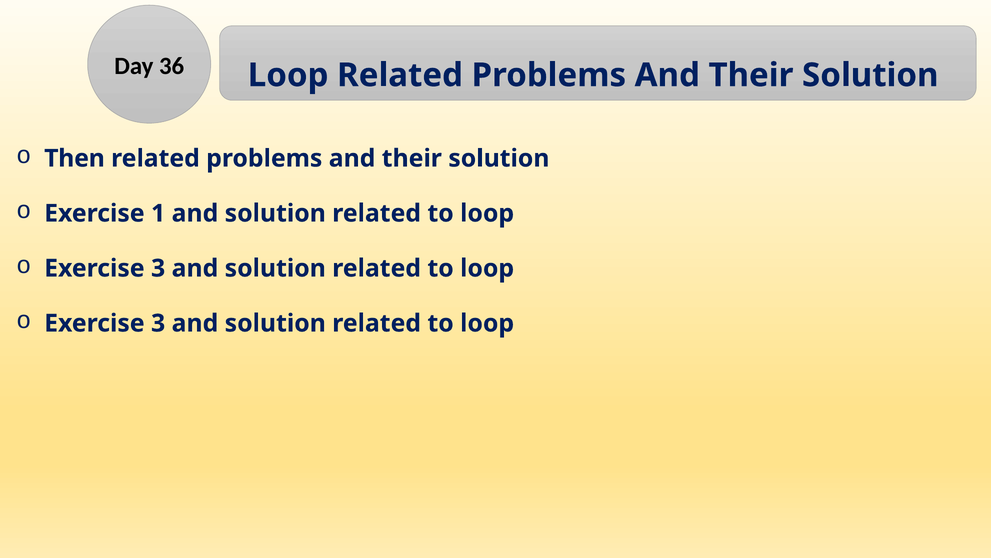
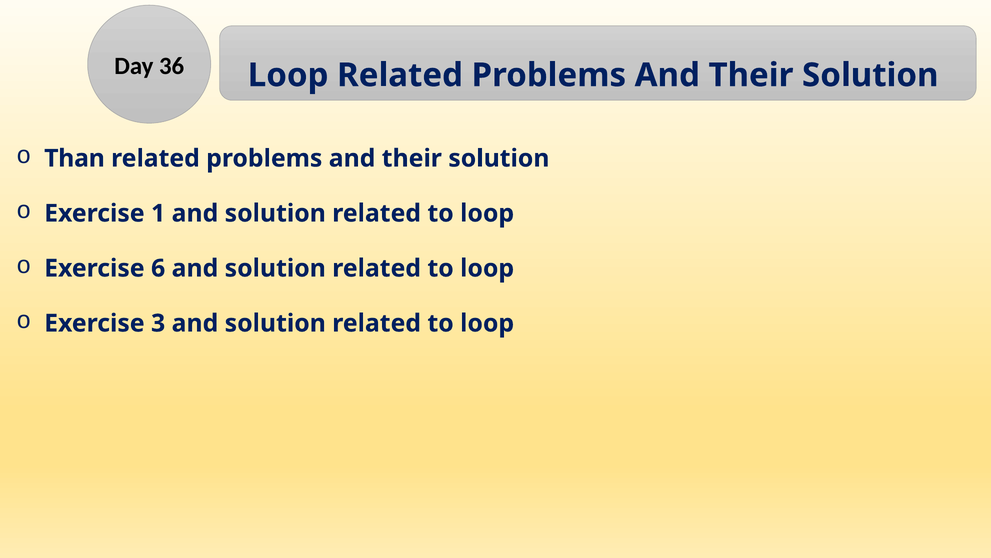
Then: Then -> Than (75, 158)
3: 3 -> 6 (158, 268)
